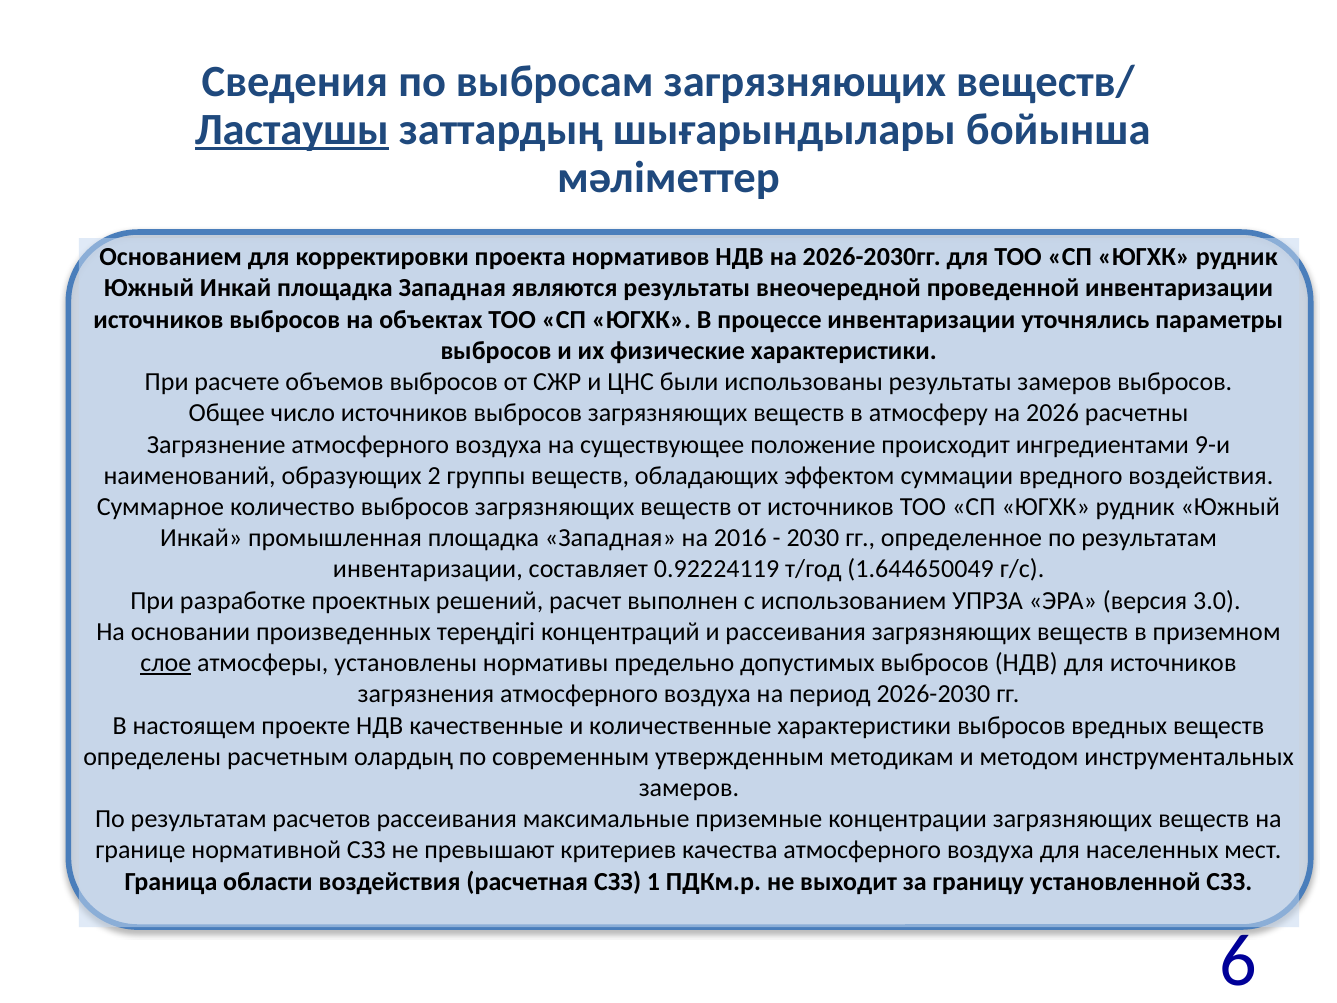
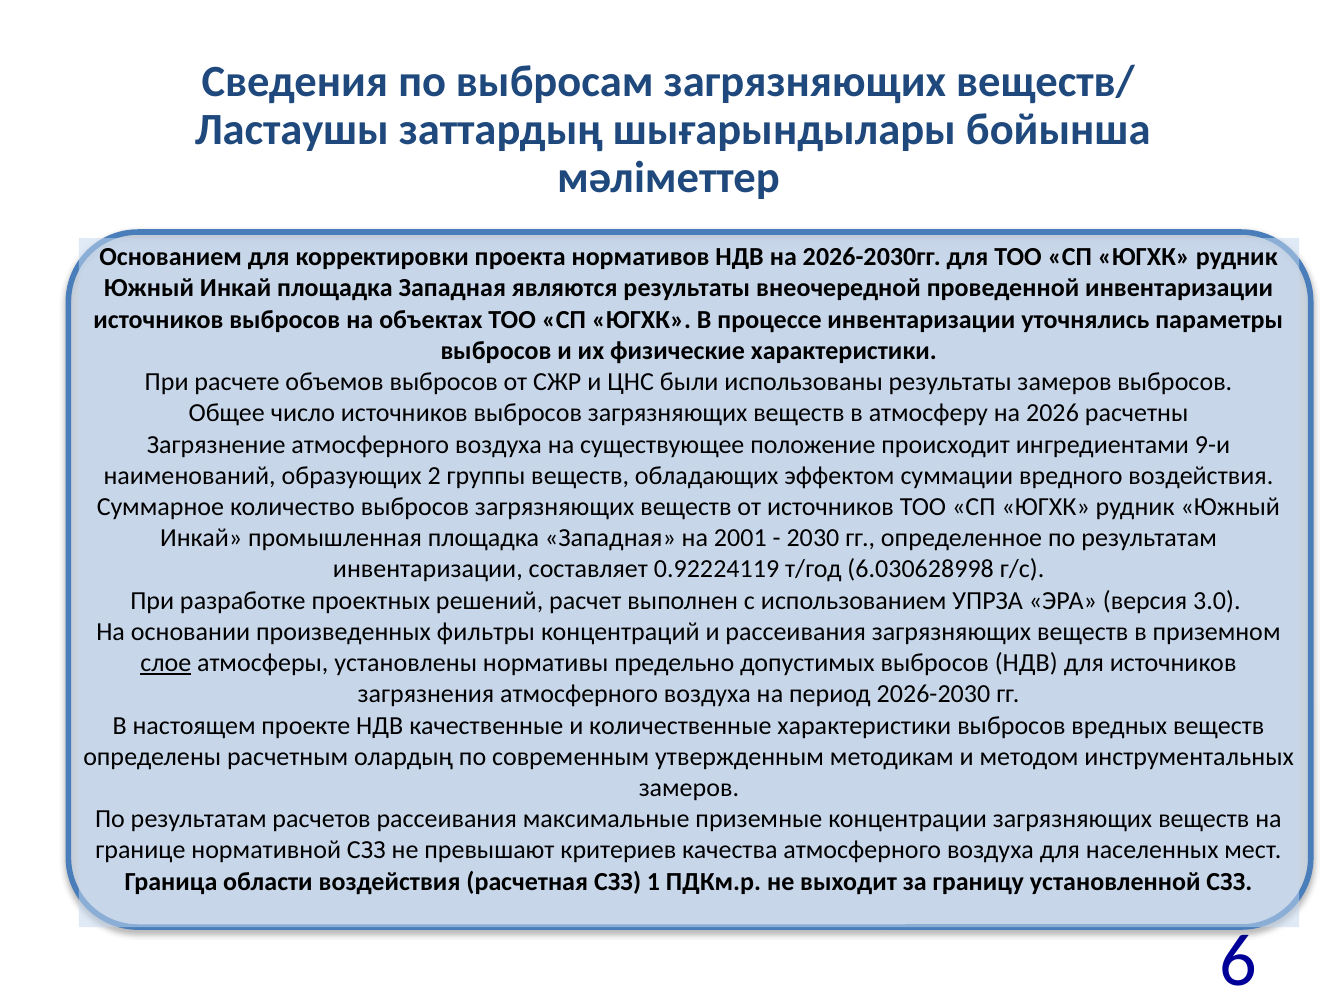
Ластаушы underline: present -> none (292, 130)
2016: 2016 -> 2001 (740, 538)
1.644650049: 1.644650049 -> 6.030628998 (921, 569)
тереңдігі: тереңдігі -> фильтры (486, 632)
